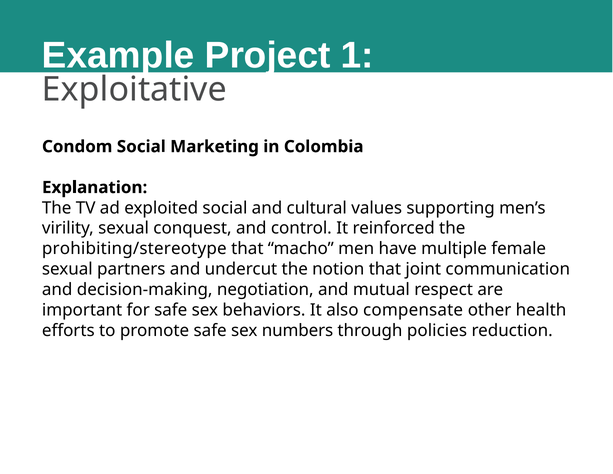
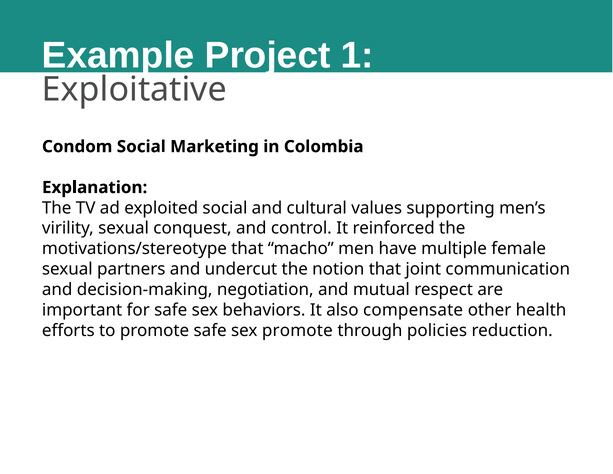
prohibiting/stereotype: prohibiting/stereotype -> motivations/stereotype (134, 249)
sex numbers: numbers -> promote (297, 330)
